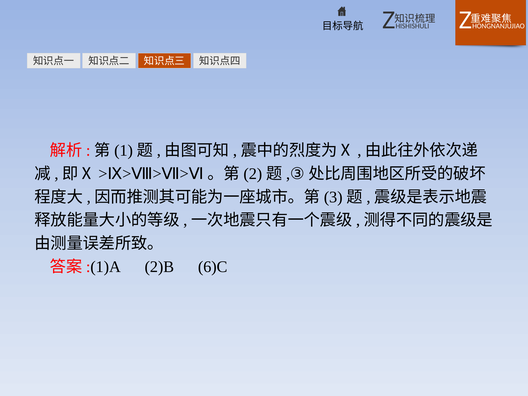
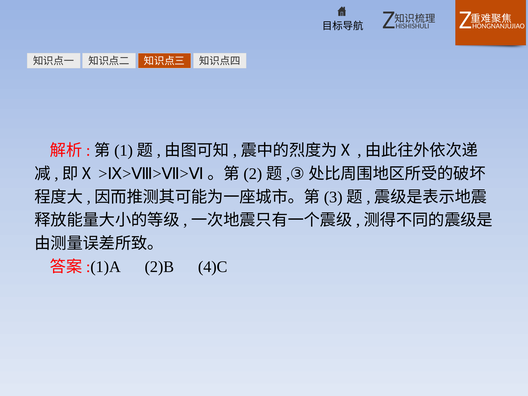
6)C: 6)C -> 4)C (213, 267)
